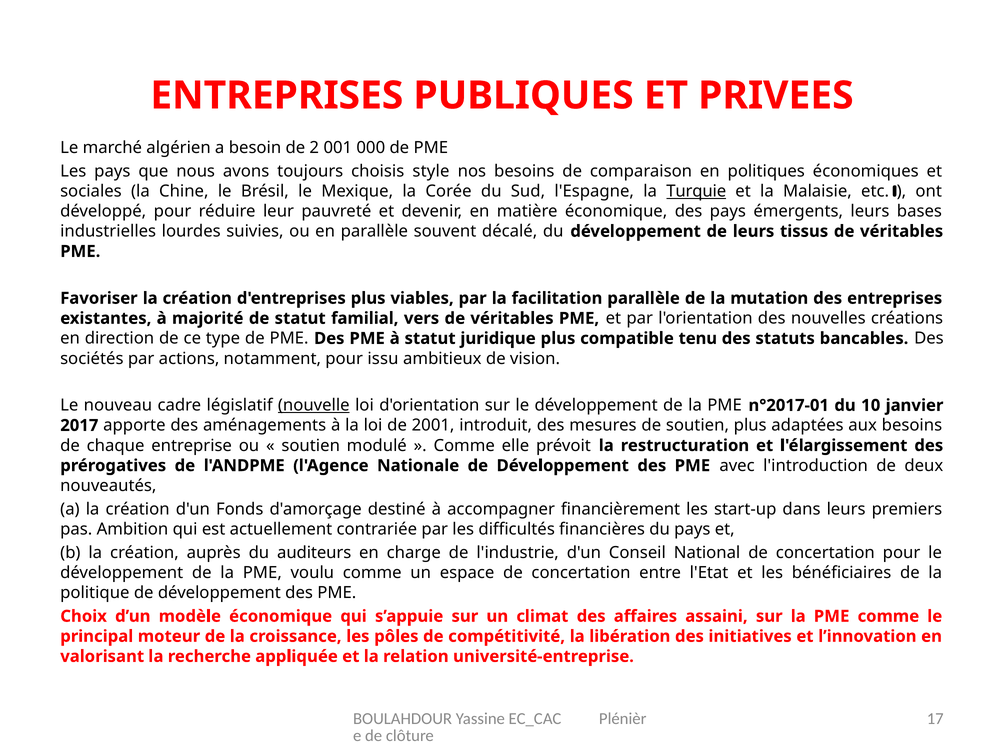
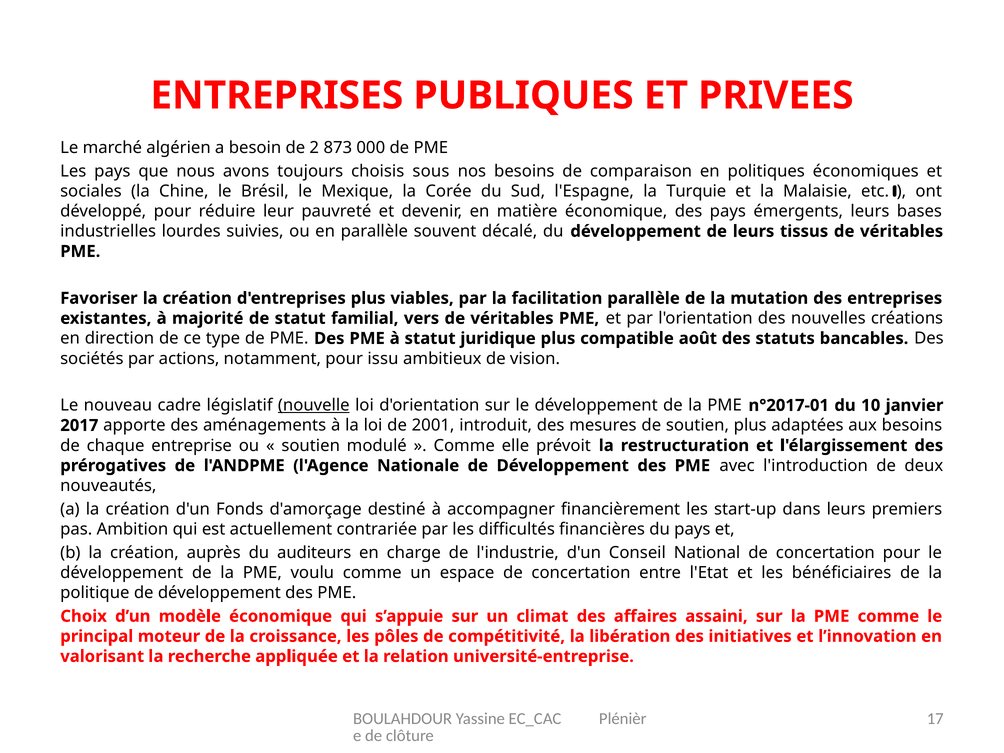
001: 001 -> 873 (338, 148)
style: style -> sous (431, 171)
Turquie underline: present -> none (696, 191)
tenu: tenu -> août (698, 338)
